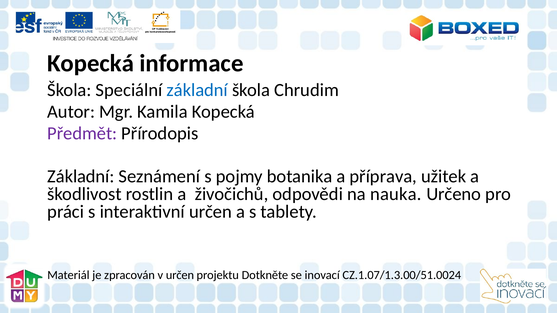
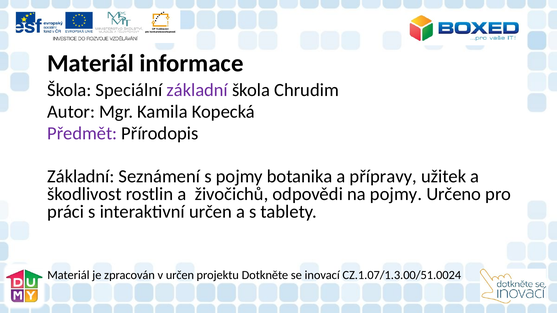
Kopecká: Kopecká -> Materiál (91, 64)
základní colour: blue -> purple (197, 90)
příprava: příprava -> přípravy (383, 176)
na nauka: nauka -> pojmy (396, 194)
